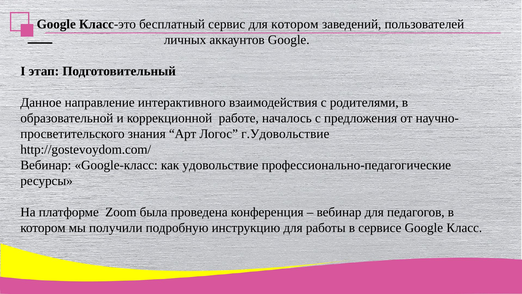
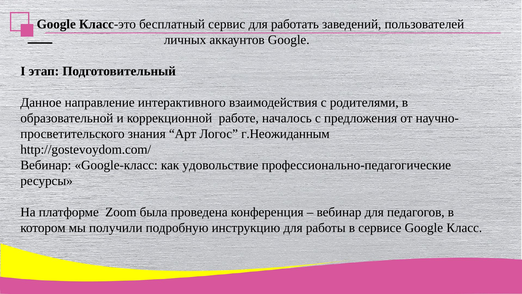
для котором: котором -> работать (295, 24)
г.Удовольствие: г.Удовольствие -> г.Неожиданным (285, 134)
